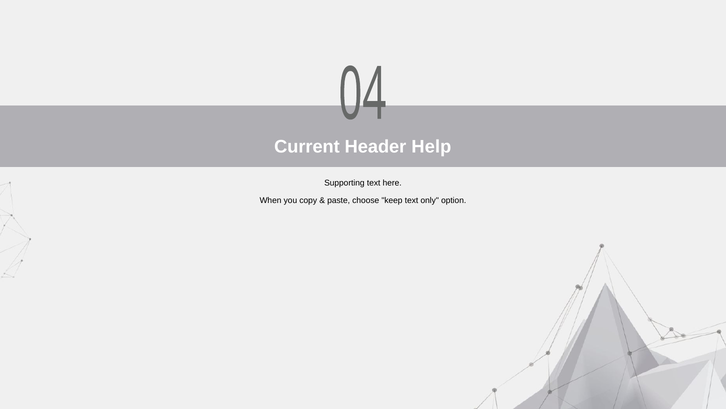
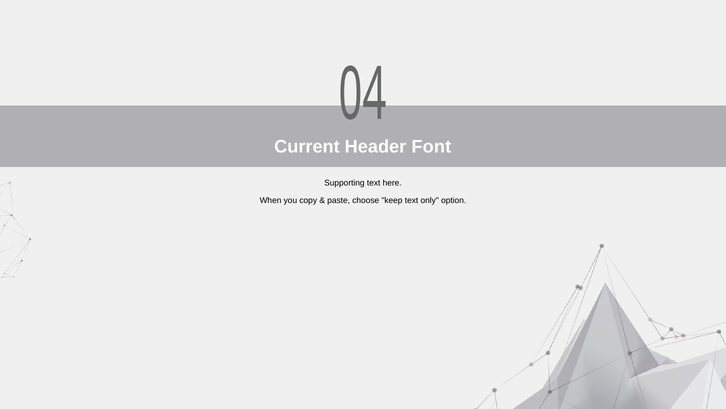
Help: Help -> Font (431, 147)
